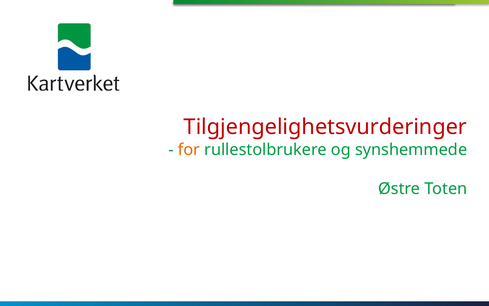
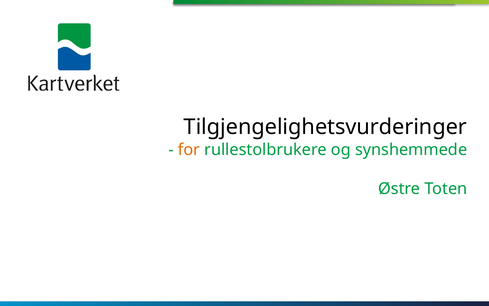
Tilgjengelighetsvurderinger colour: red -> black (325, 127)
